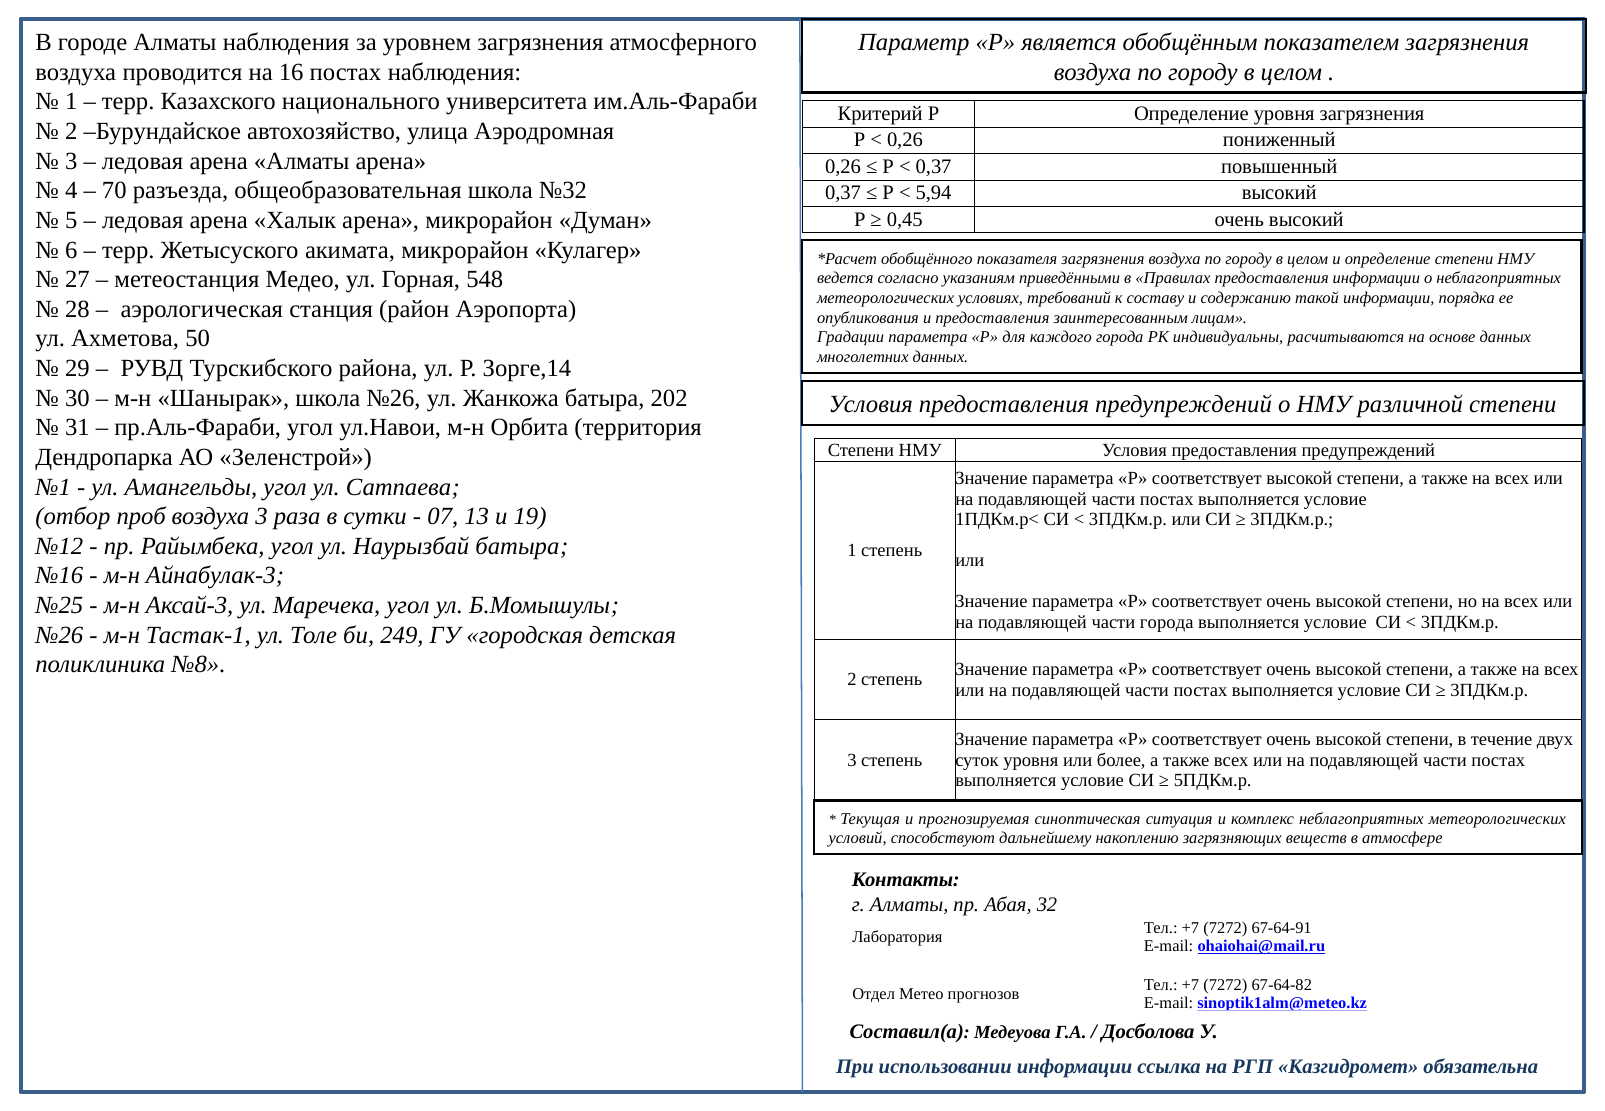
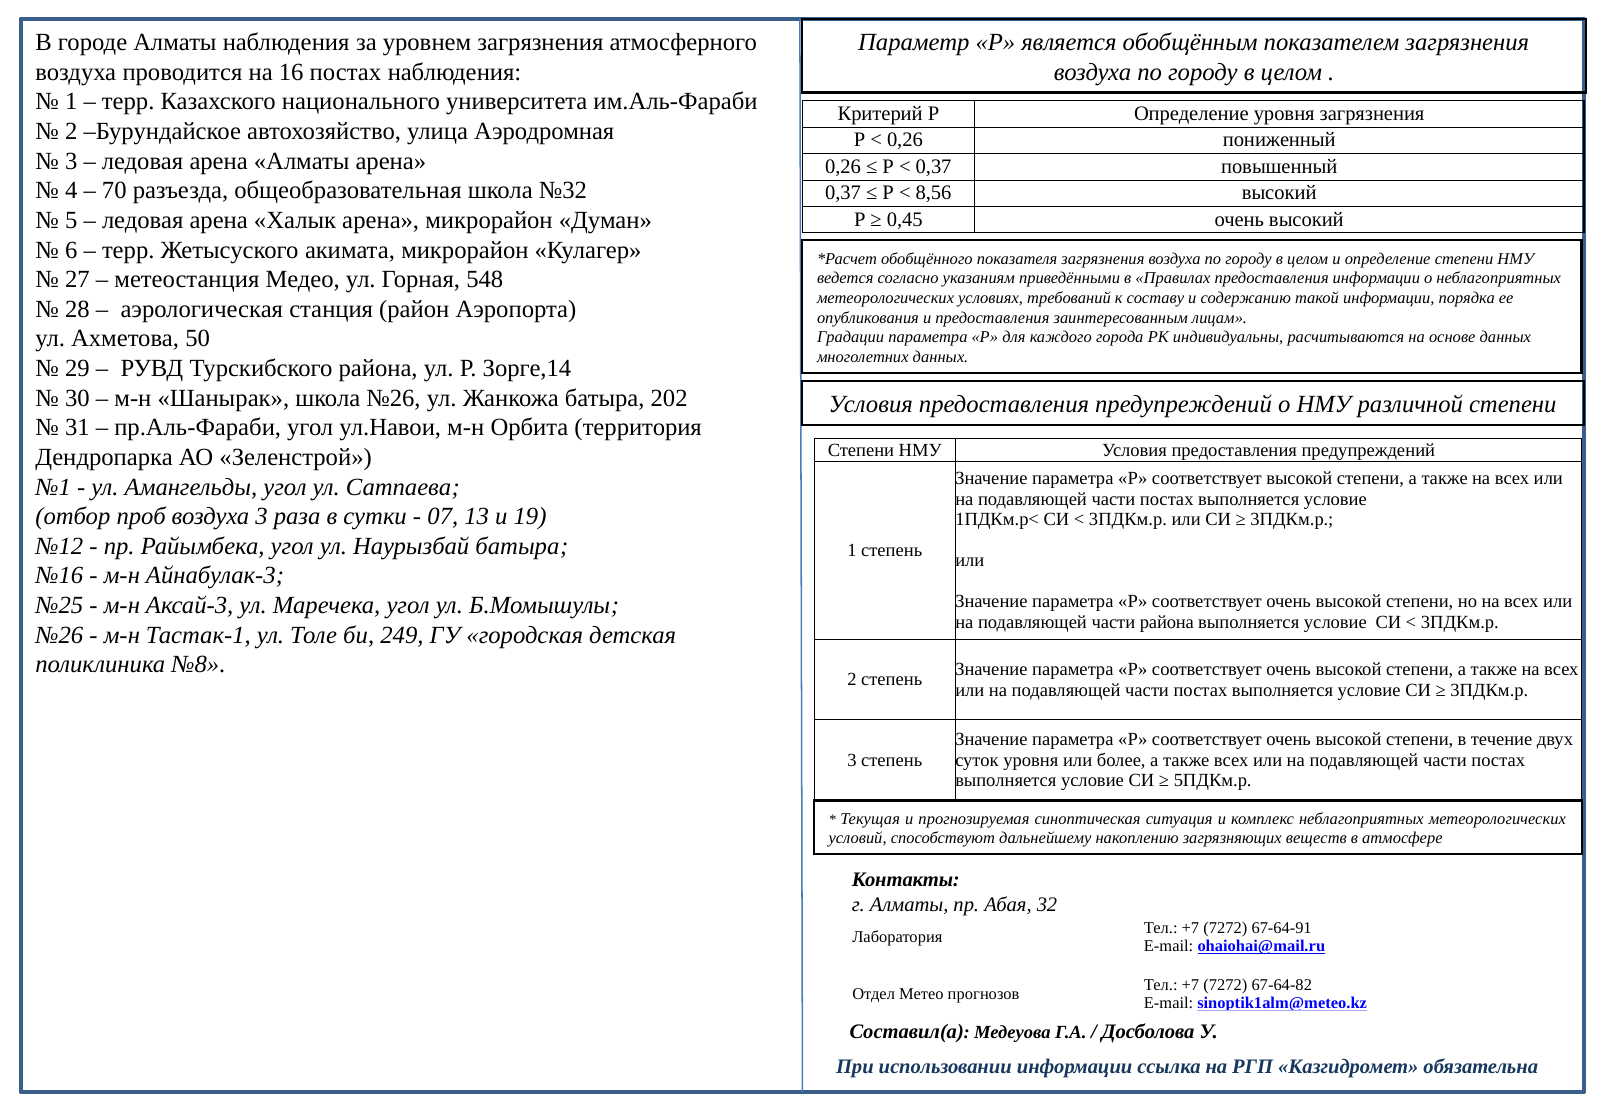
5,94: 5,94 -> 8,56 (934, 193)
части города: города -> района (1167, 622)
